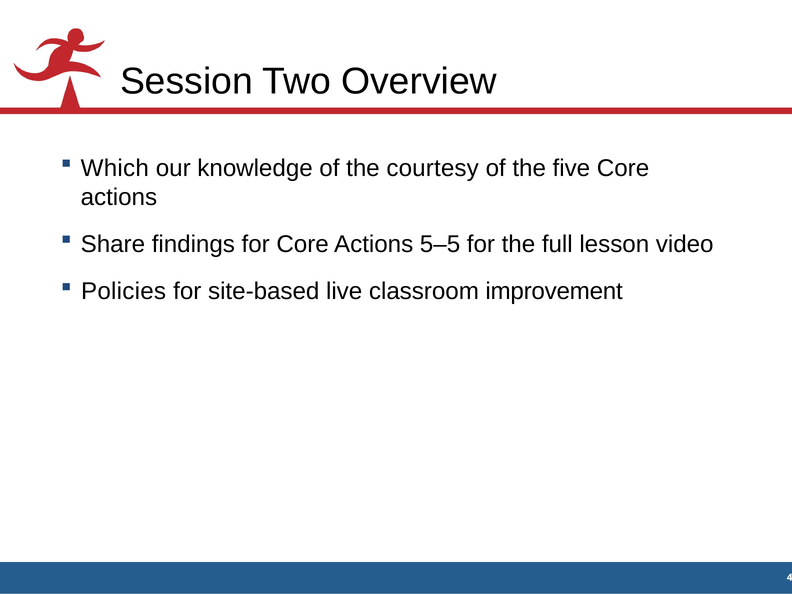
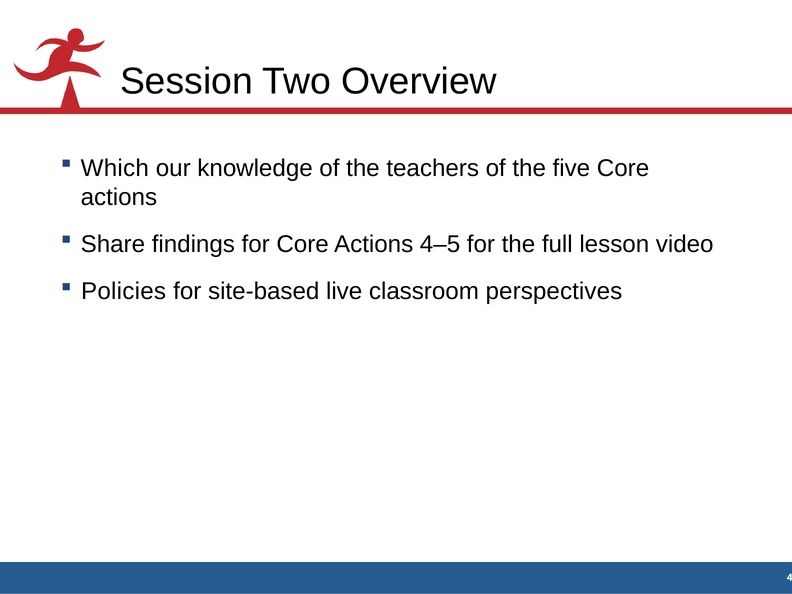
courtesy: courtesy -> teachers (433, 168)
5–5: 5–5 -> 4–5 (440, 244)
improvement: improvement -> perspectives (554, 291)
